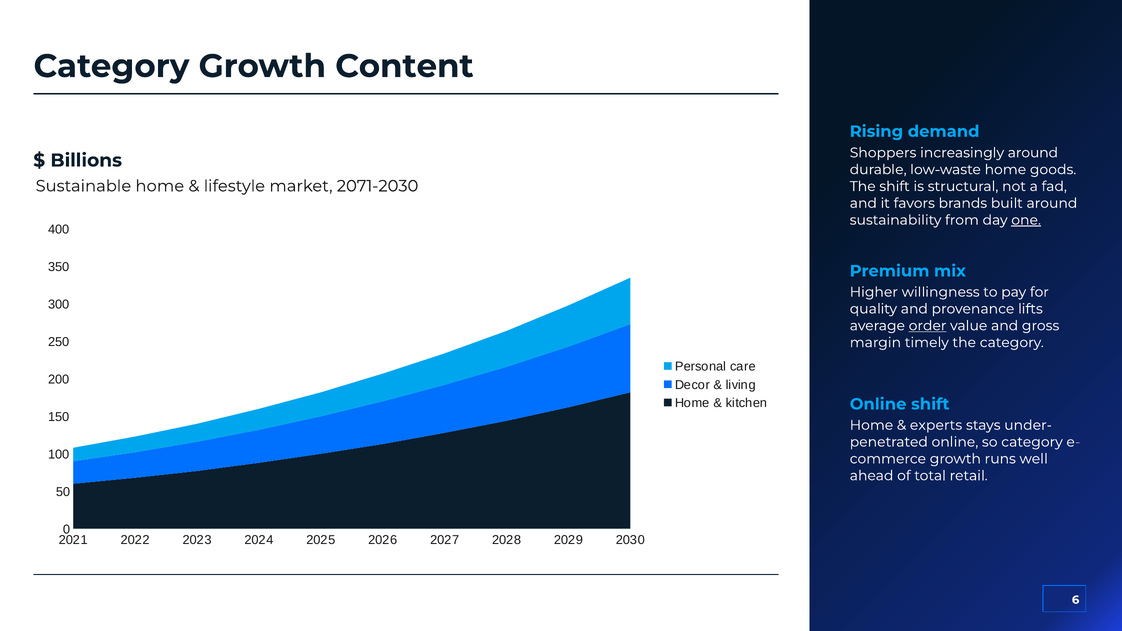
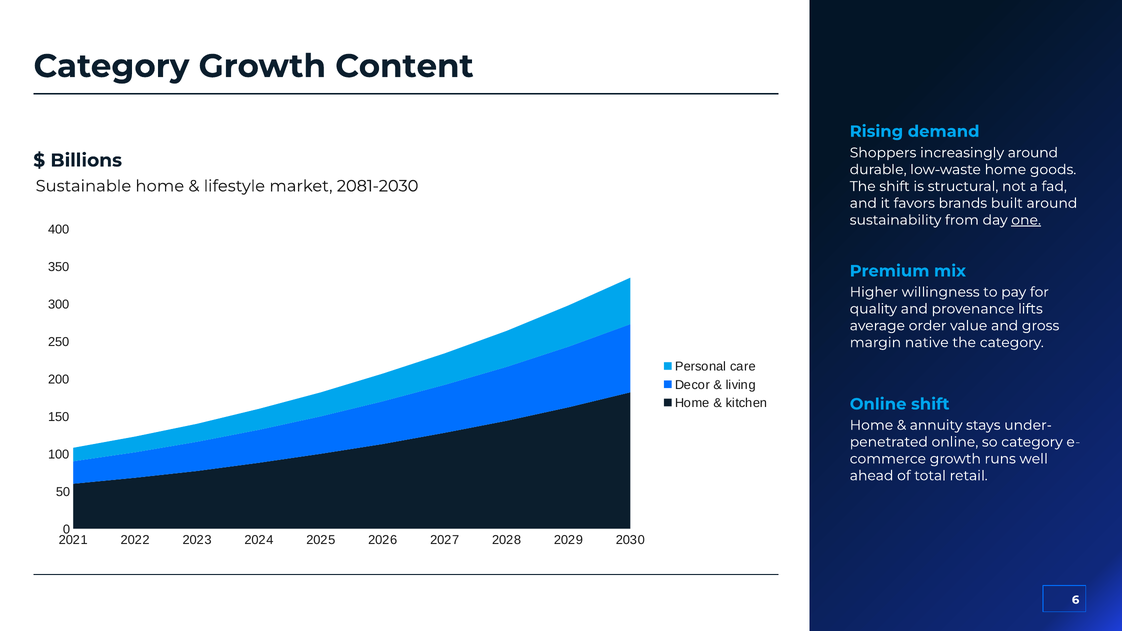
2071-2030: 2071-2030 -> 2081-2030 (378, 186)
order underline: present -> none (928, 326)
timely: timely -> native (927, 343)
experts: experts -> annuity (936, 425)
